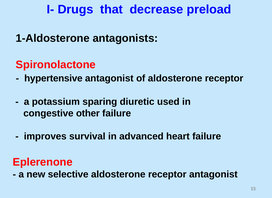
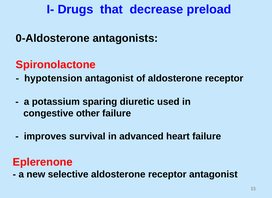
1-Aldosterone: 1-Aldosterone -> 0-Aldosterone (53, 38)
hypertensive: hypertensive -> hypotension (53, 78)
